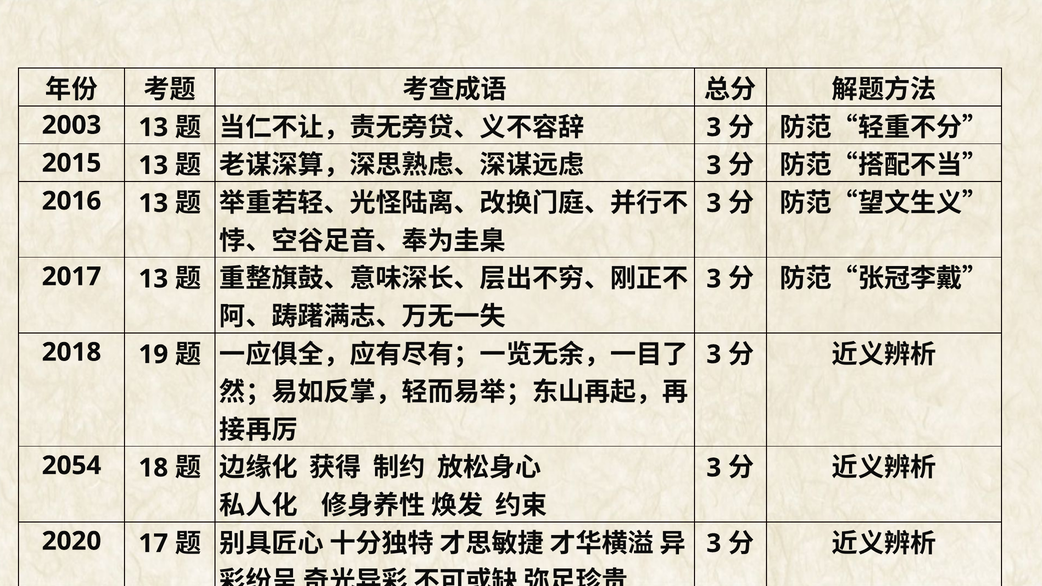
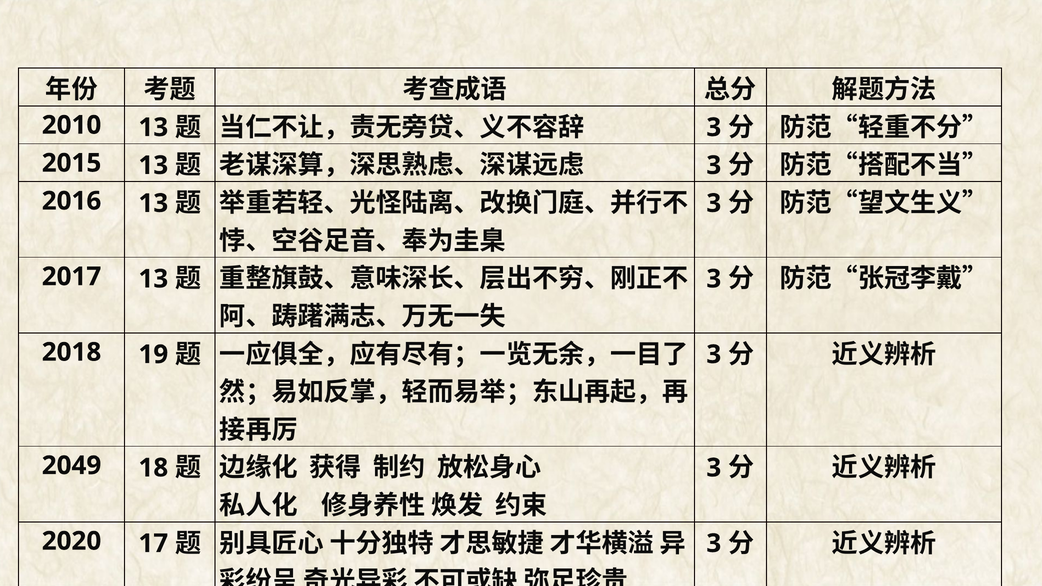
2003: 2003 -> 2010 (72, 125)
2054: 2054 -> 2049 (72, 466)
